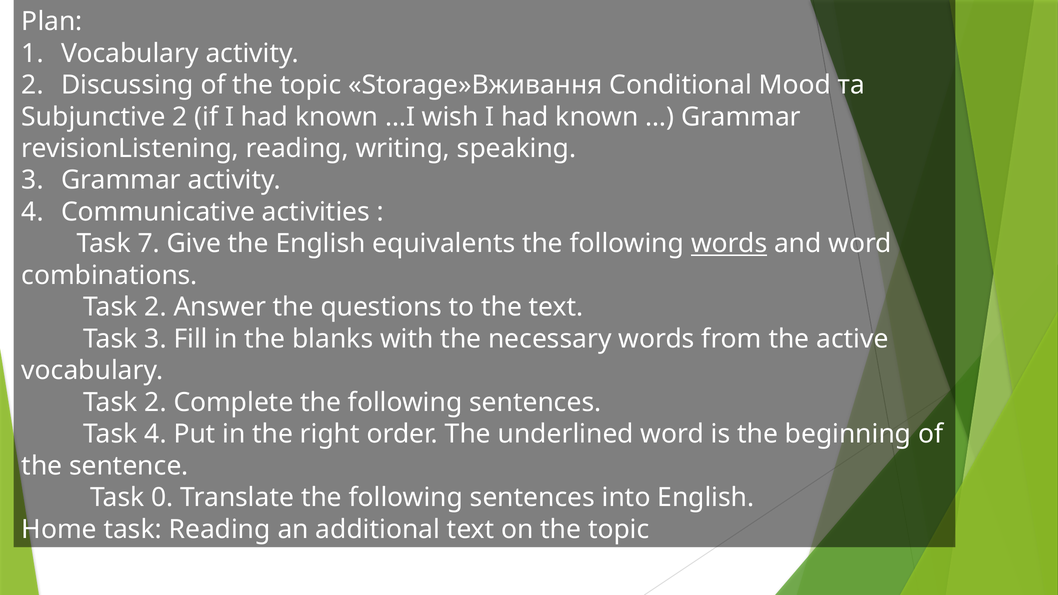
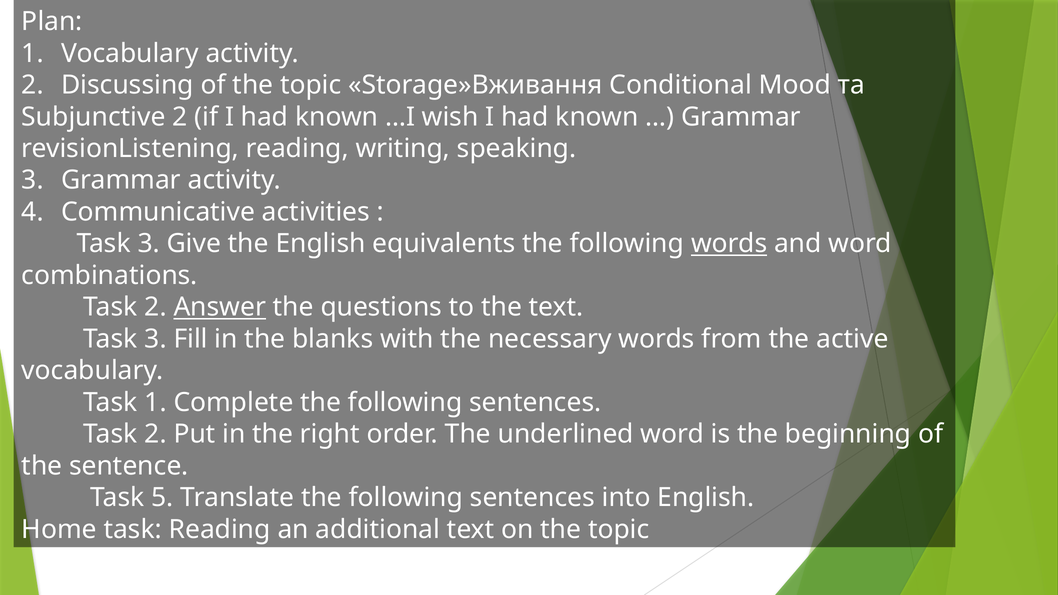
7: 7 -> 3 (149, 244)
Answer underline: none -> present (220, 307)
2: 2 -> 1 (156, 402)
4: 4 -> 2 (156, 434)
0: 0 -> 5 (162, 498)
